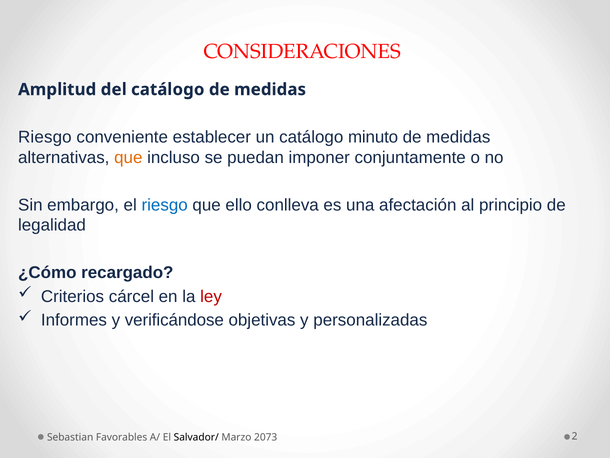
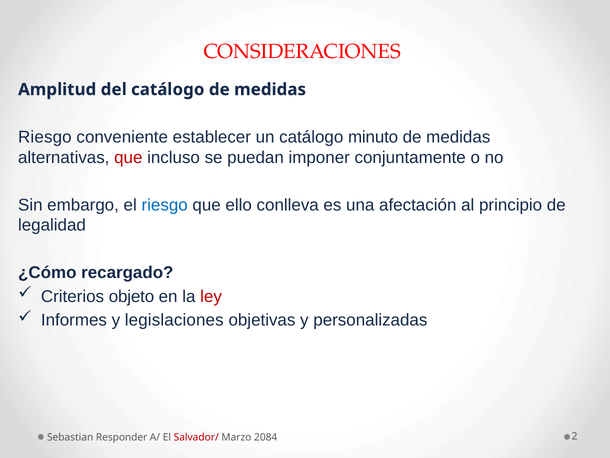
que colour: orange -> red (128, 157)
cárcel: cárcel -> objeto (131, 296)
verificándose: verificándose -> legislaciones (174, 320)
Favorables: Favorables -> Responder (122, 437)
Salvador/ colour: black -> red (196, 437)
2073: 2073 -> 2084 (266, 437)
